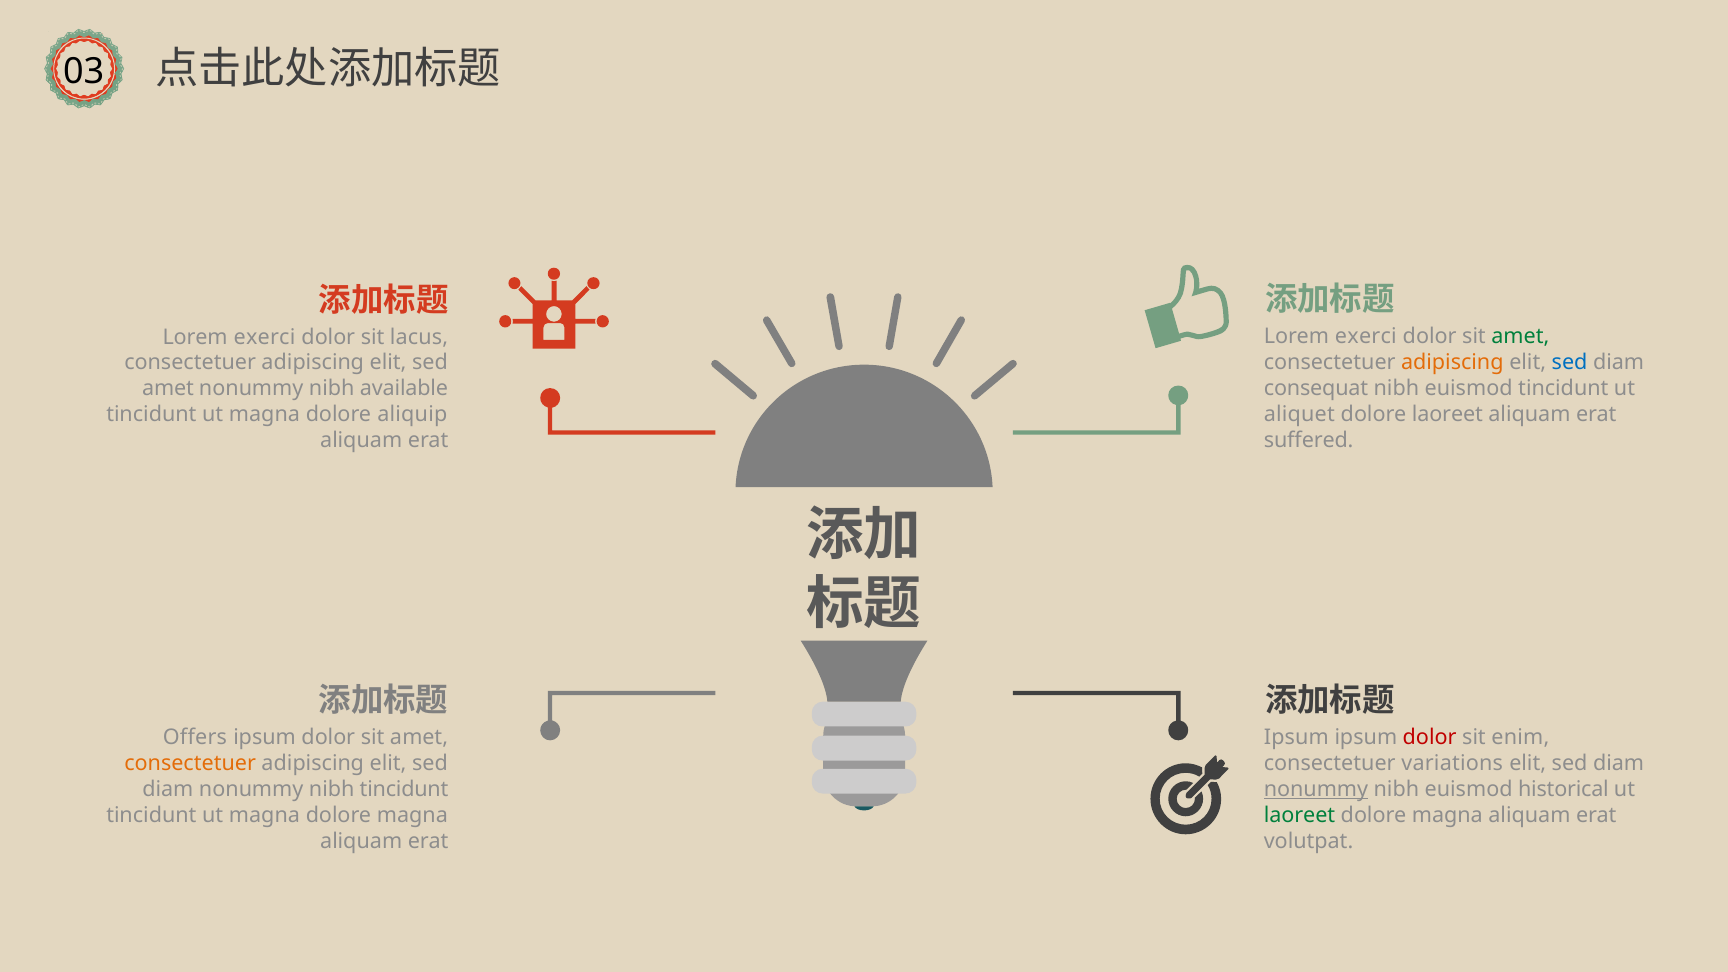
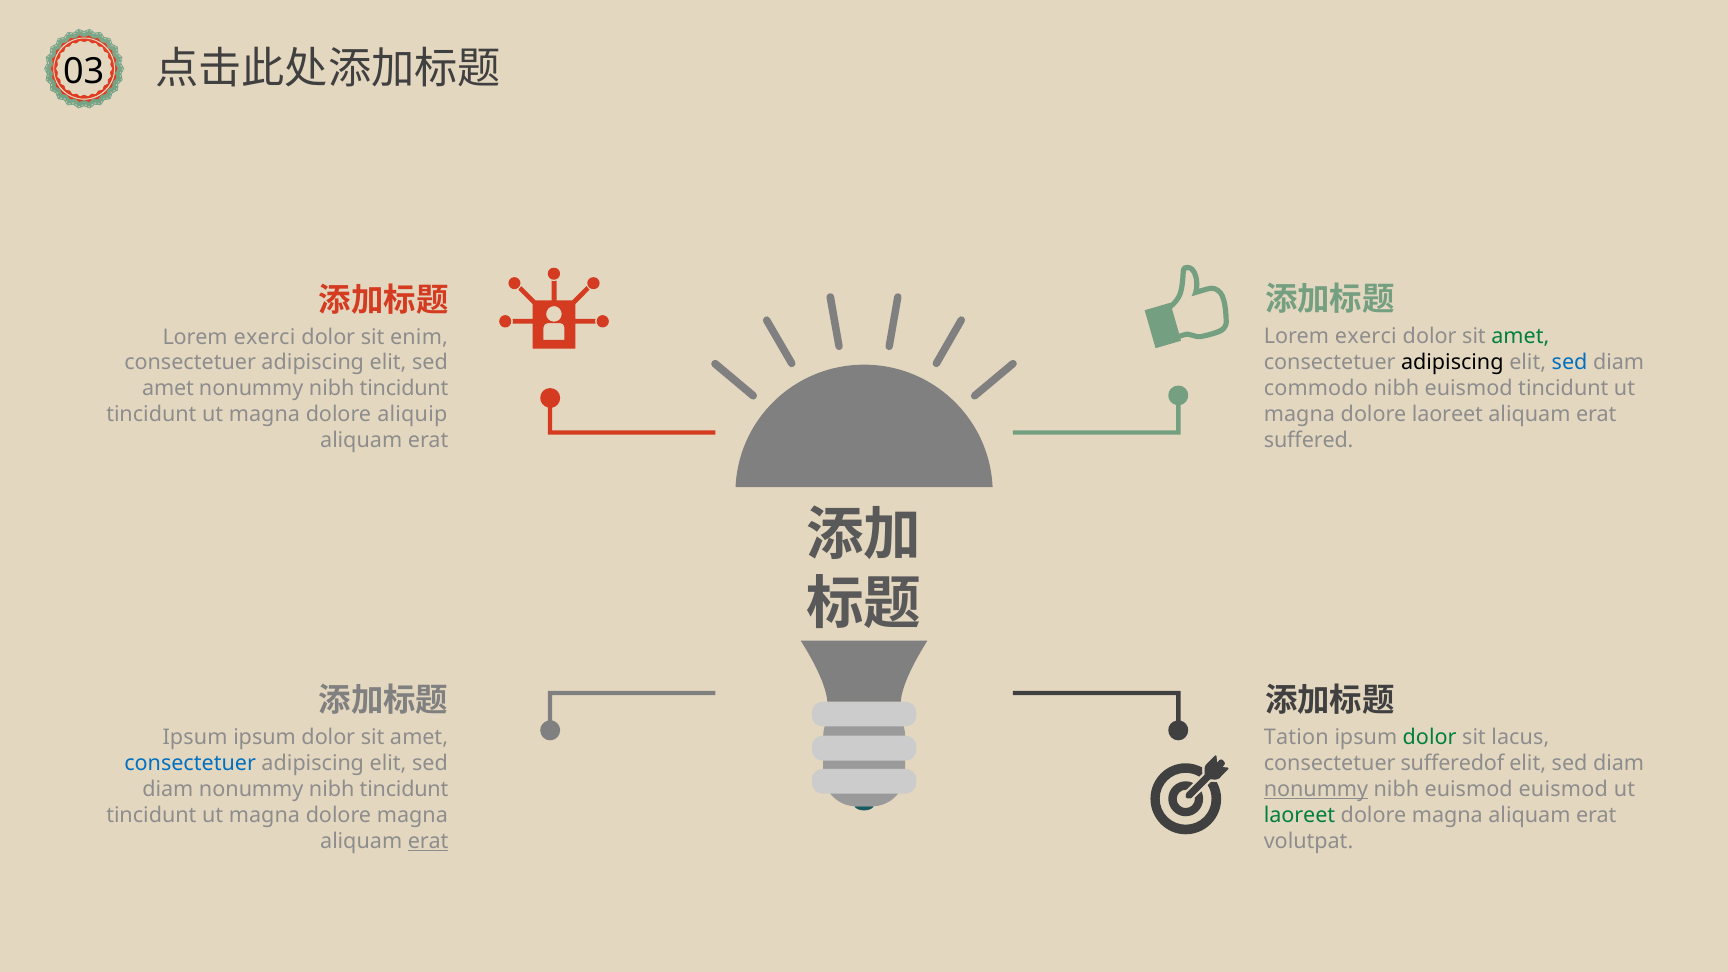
lacus: lacus -> enim (419, 337)
adipiscing colour: orange -> black (1452, 363)
consequat: consequat -> commodo (1316, 389)
available: available -> tincidunt (404, 389)
aliquet: aliquet -> magna (1299, 415)
Offers: Offers -> Ipsum (195, 737)
Ipsum: Ipsum -> Tation (1296, 737)
dolor colour: red -> green (1430, 737)
enim: enim -> lacus (1520, 737)
consectetuer colour: orange -> blue (190, 763)
variations: variations -> sufferedof (1452, 763)
euismod historical: historical -> euismod (1563, 789)
erat underline: none -> present (428, 841)
